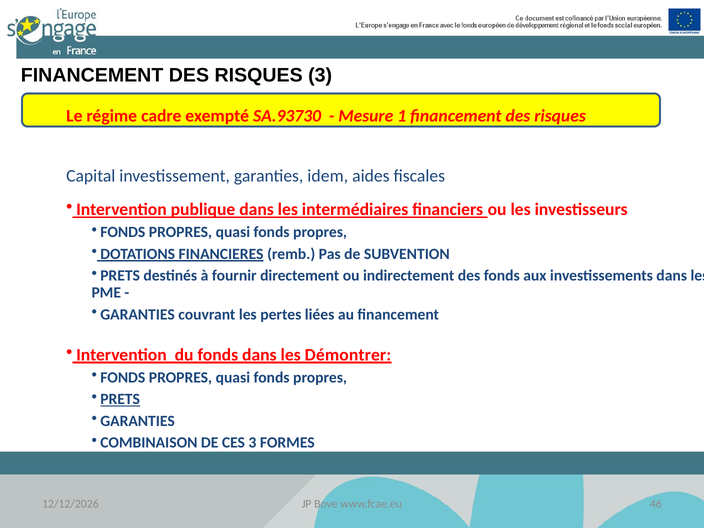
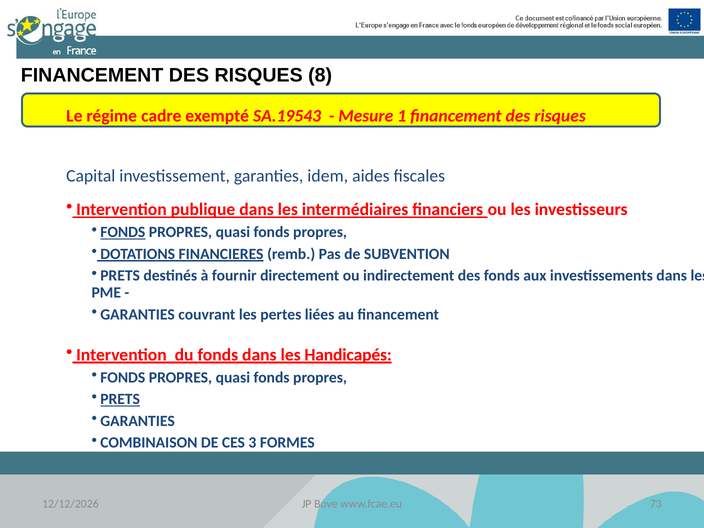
RISQUES 3: 3 -> 8 (320, 75)
SA.93730: SA.93730 -> SA.19543 (287, 116)
FONDS underline: none -> present (123, 232)
Démontrer: Démontrer -> Handicapés (348, 355)
46: 46 -> 73 (656, 504)
